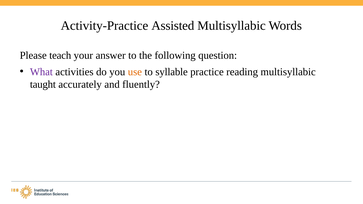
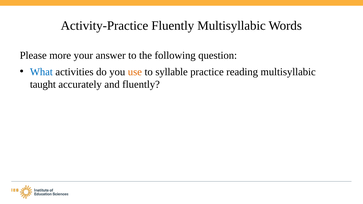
Activity-Practice Assisted: Assisted -> Fluently (173, 26)
teach: teach -> more (60, 55)
What colour: purple -> blue (41, 72)
